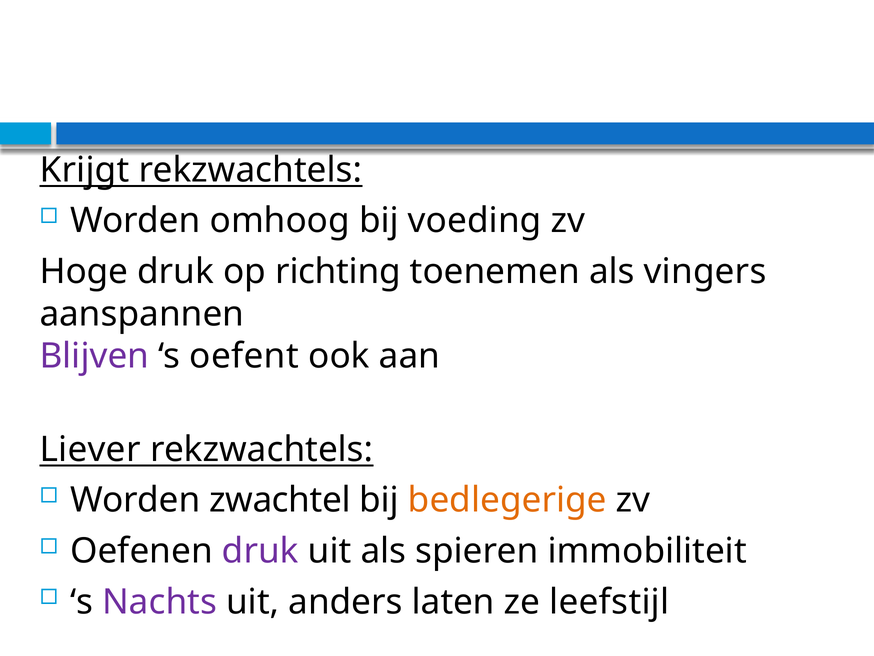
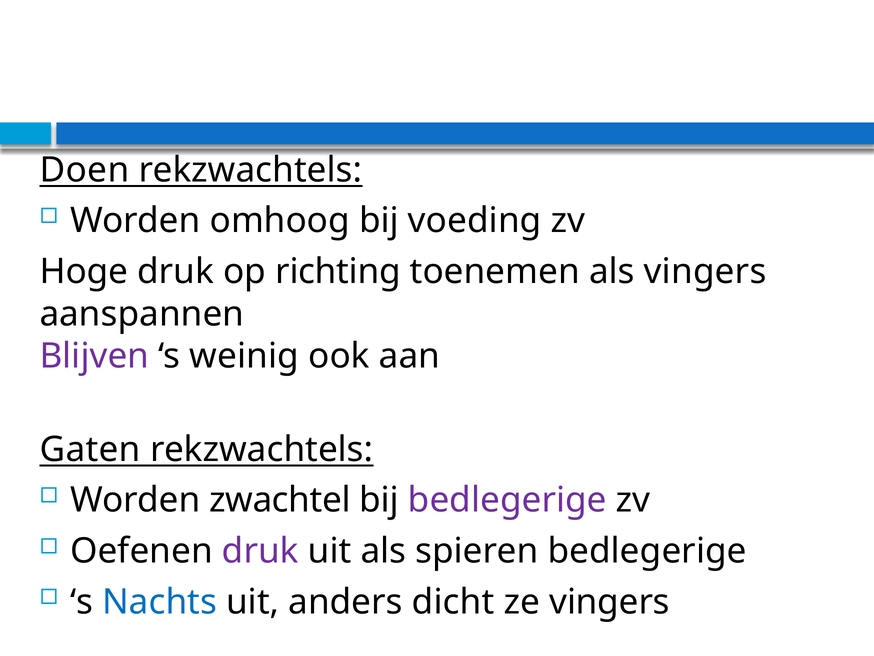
Krijgt: Krijgt -> Doen (84, 170)
oefent: oefent -> weinig (244, 356)
Liever: Liever -> Gaten (90, 449)
bedlegerige colour: orange -> purple (507, 500)
spieren immobiliteit: immobiliteit -> bedlegerige (647, 551)
Nachts colour: purple -> blue (160, 601)
laten: laten -> dicht (453, 601)
ze leefstijl: leefstijl -> vingers (610, 601)
